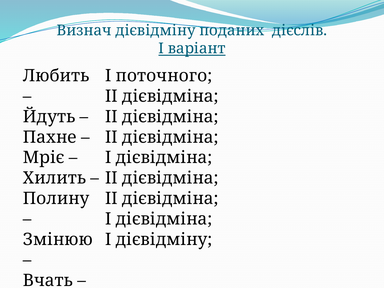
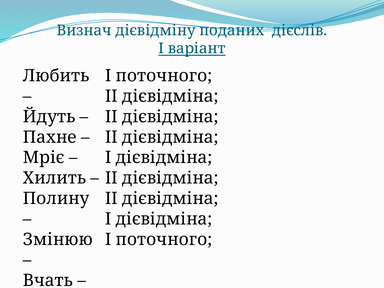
дієвідміну: дієвідміну -> поточного (164, 240)
